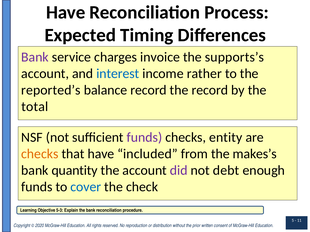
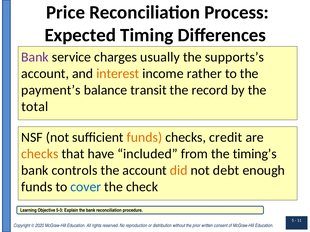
Have: Have -> Price (66, 12)
invoice: invoice -> usually (160, 57)
interest colour: blue -> orange (118, 74)
reported’s: reported’s -> payment’s (51, 90)
balance record: record -> transit (149, 90)
funds colour: purple -> orange (144, 138)
entity: entity -> credit (226, 138)
makes’s: makes’s -> timing’s (255, 154)
quantity: quantity -> controls (75, 171)
did colour: purple -> orange (179, 171)
